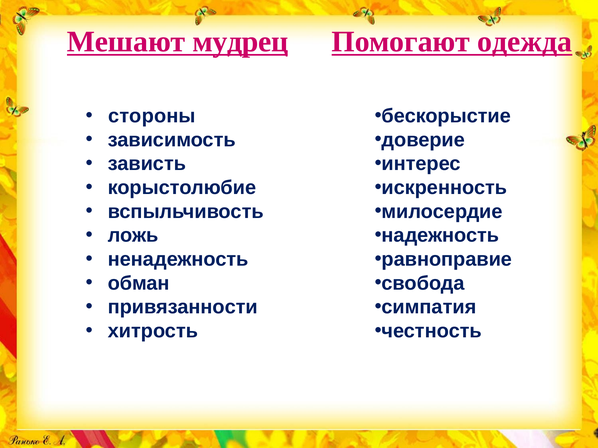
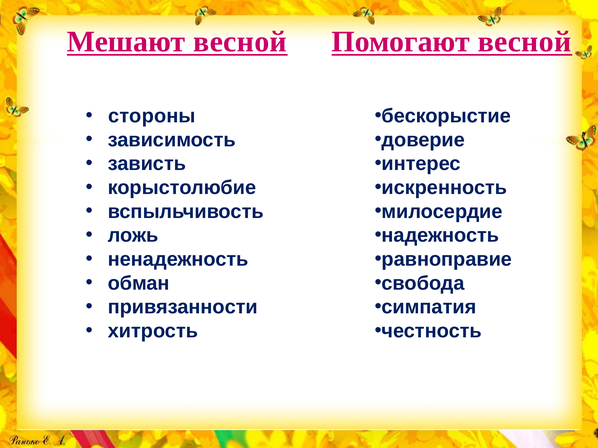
Мешают мудрец: мудрец -> весной (240, 42)
Помогают одежда: одежда -> весной (525, 42)
